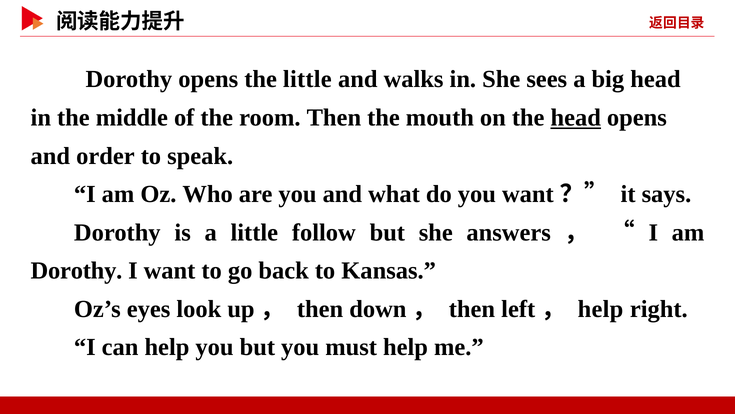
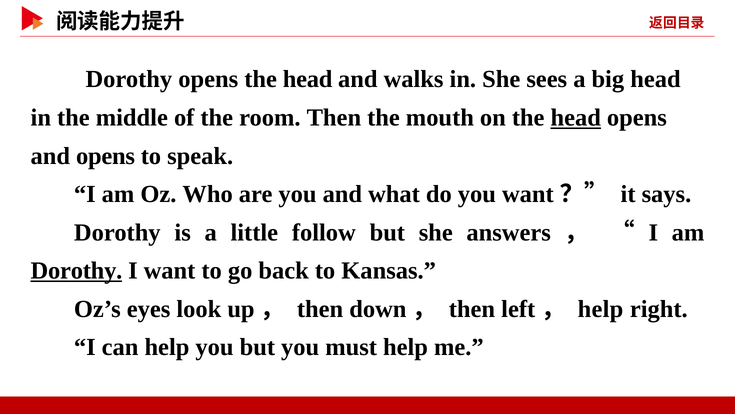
opens the little: little -> head (308, 79)
and order: order -> opens (106, 156)
Dorothy underline: none -> present (76, 270)
